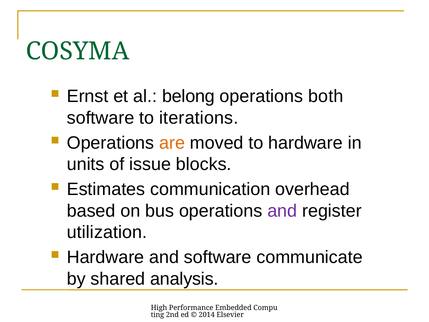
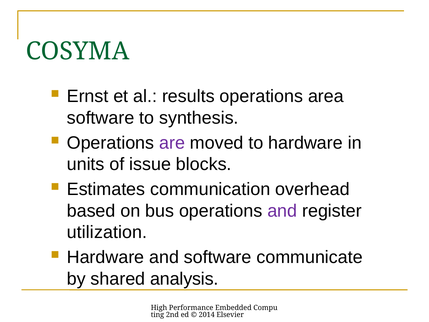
belong: belong -> results (188, 96)
both: both -> area (326, 96)
iterations: iterations -> synthesis (199, 118)
are colour: orange -> purple (172, 143)
